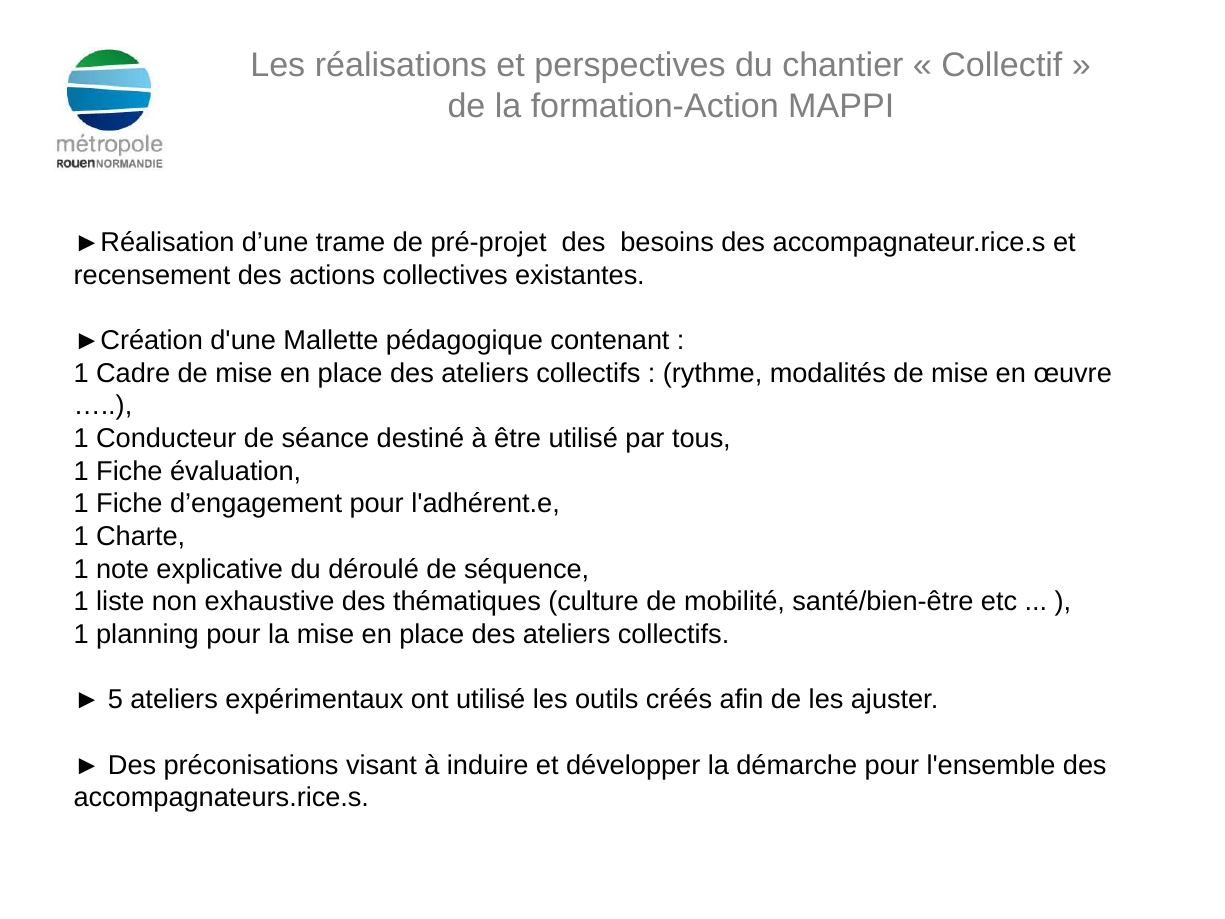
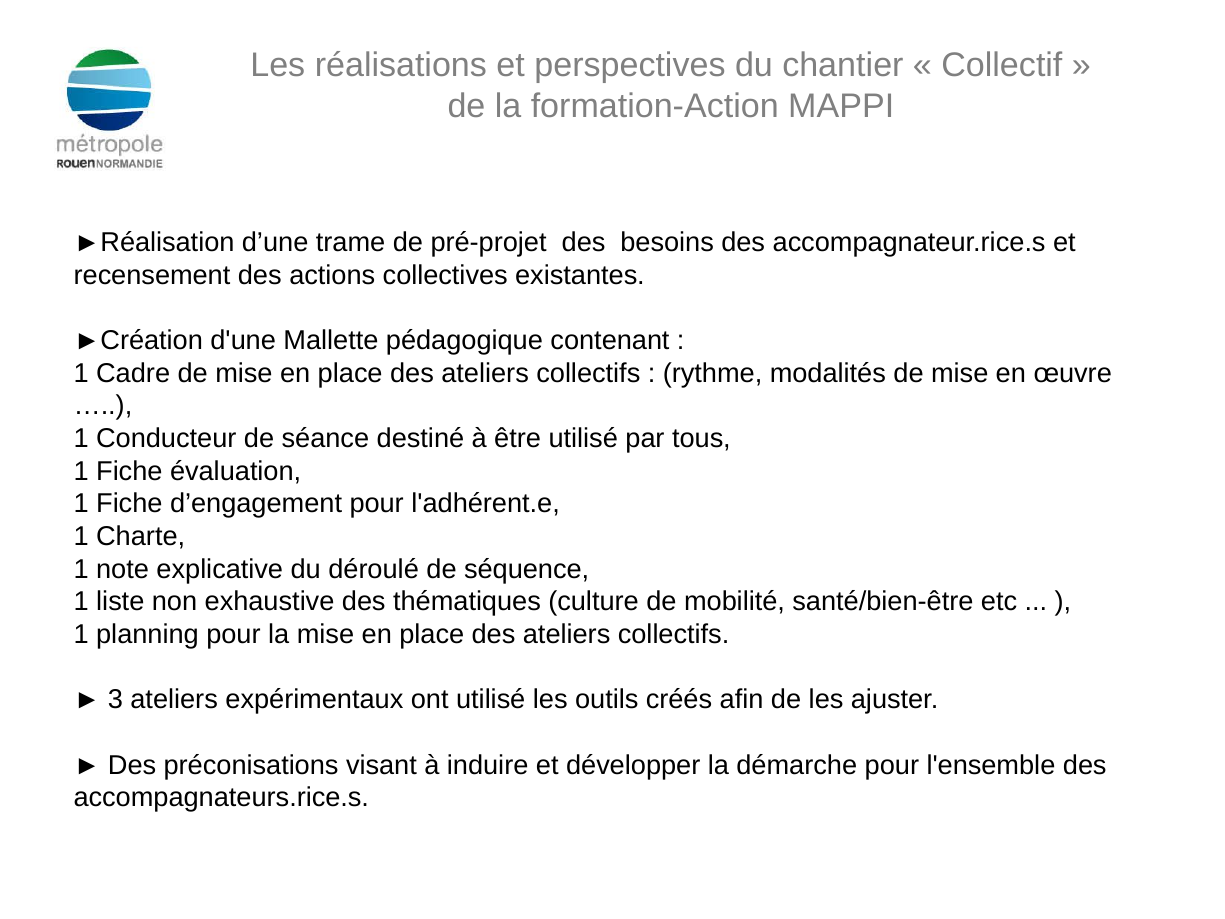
5: 5 -> 3 (116, 700)
